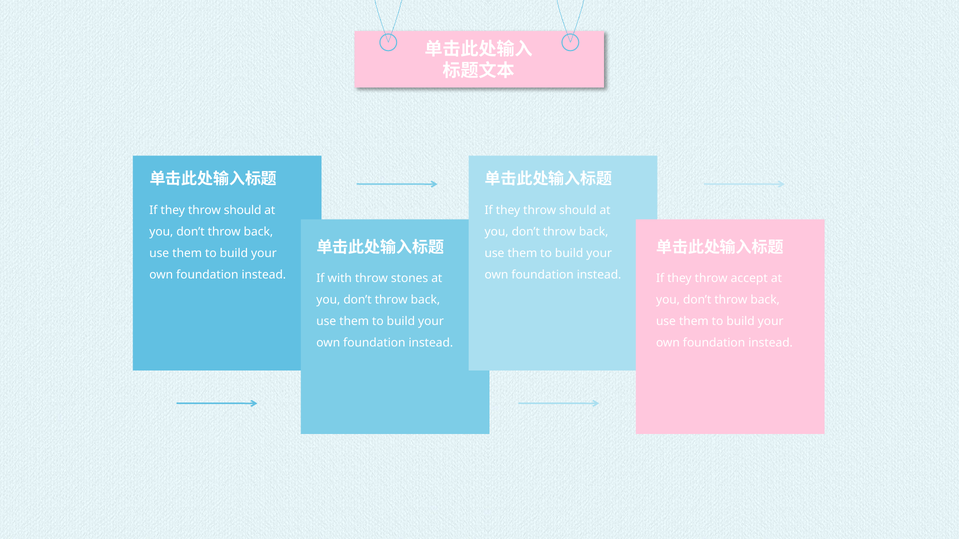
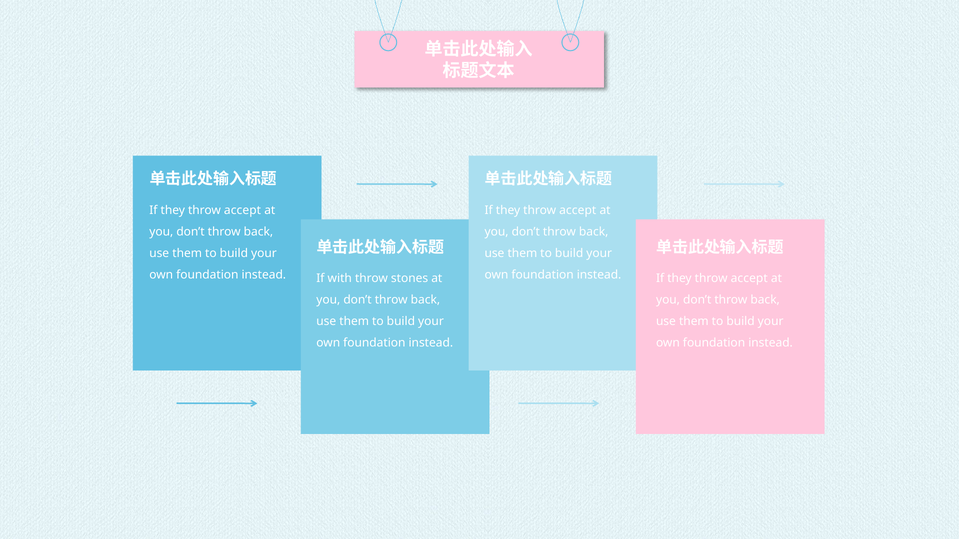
should: should -> accept (243, 210)
should: should -> accept (578, 210)
